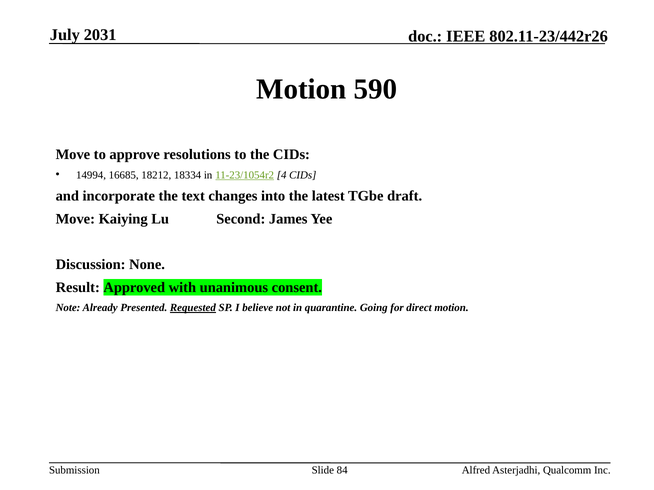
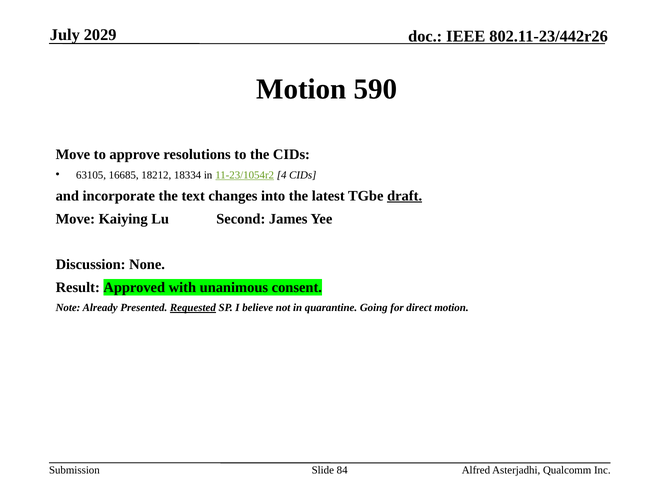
2031: 2031 -> 2029 (100, 35)
14994: 14994 -> 63105 (91, 175)
draft underline: none -> present (405, 196)
